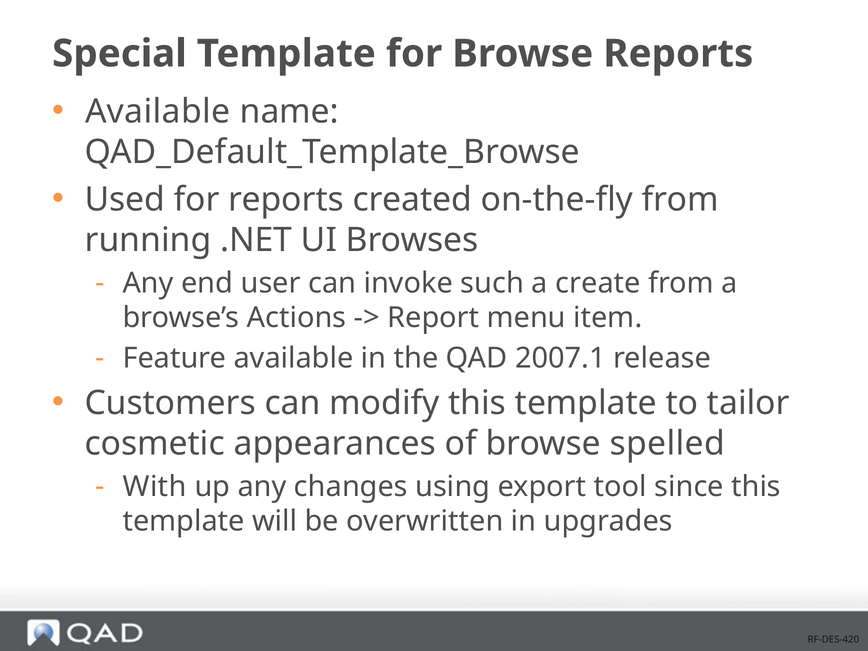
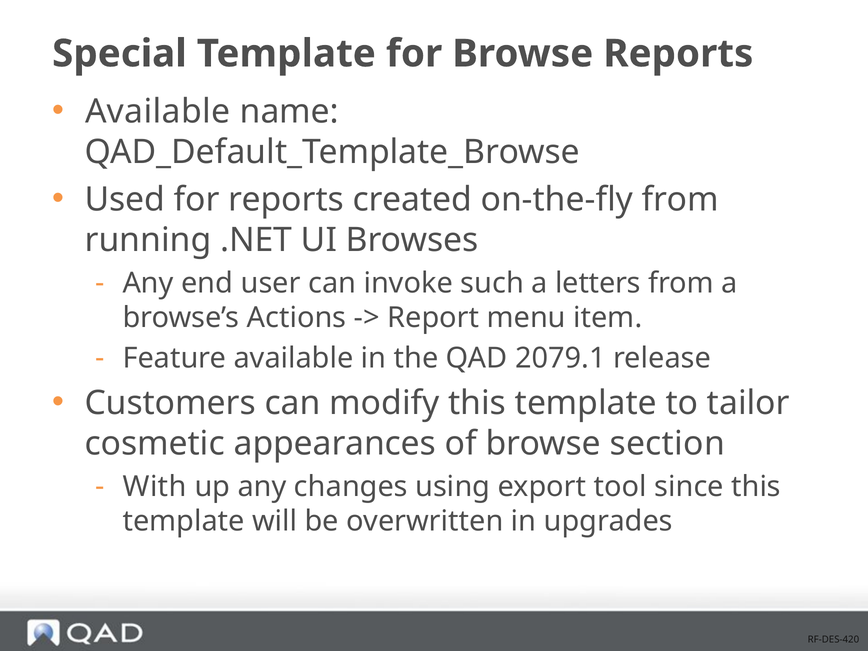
create: create -> letters (598, 283)
2007.1: 2007.1 -> 2079.1 (560, 358)
spelled: spelled -> section (667, 443)
